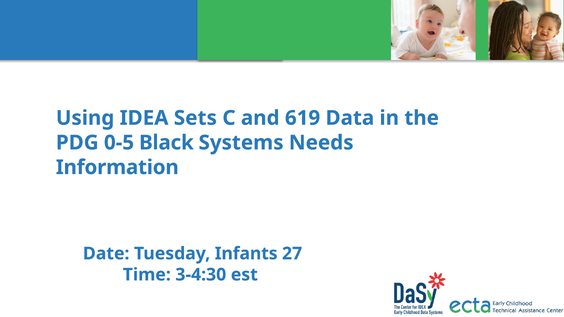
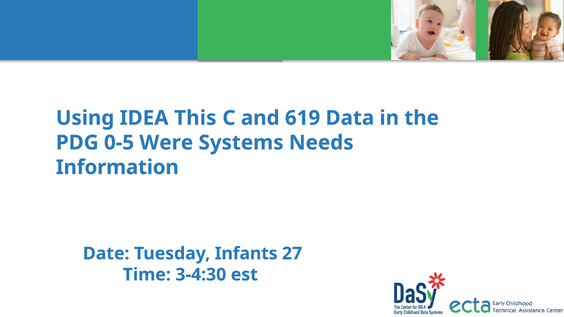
Sets: Sets -> This (195, 118)
Black: Black -> Were (166, 143)
